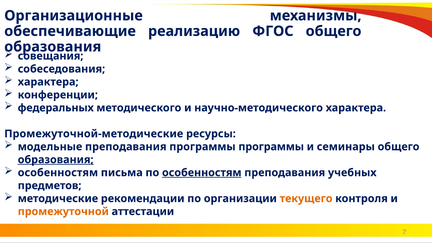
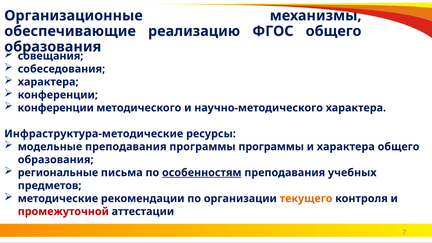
федеральных: федеральных -> конференции (56, 108)
Промежуточной-методические: Промежуточной-методические -> Инфраструктура-методические (94, 134)
и семинары: семинары -> характера (346, 147)
образования underline: present -> none (56, 160)
особенностям: особенностям -> региональные (58, 173)
промежуточной colour: orange -> red (63, 212)
